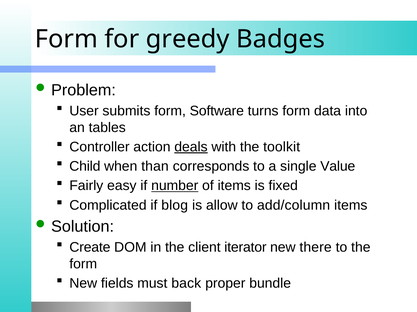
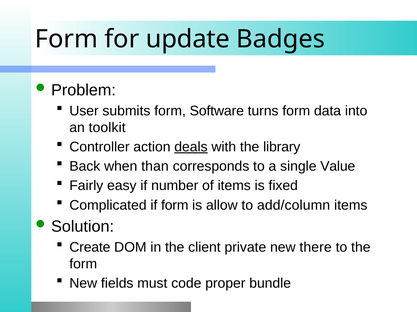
greedy: greedy -> update (188, 39)
tables: tables -> toolkit (107, 128)
toolkit: toolkit -> library (282, 147)
Child: Child -> Back (85, 167)
number underline: present -> none (175, 186)
if blog: blog -> form (175, 206)
iterator: iterator -> private (245, 248)
back: back -> code (186, 284)
